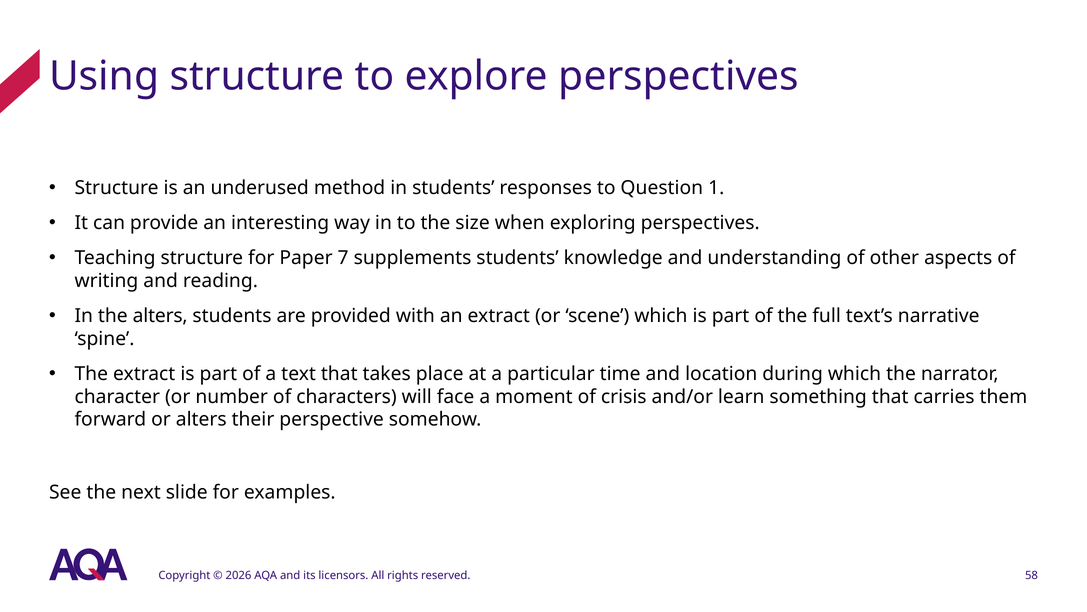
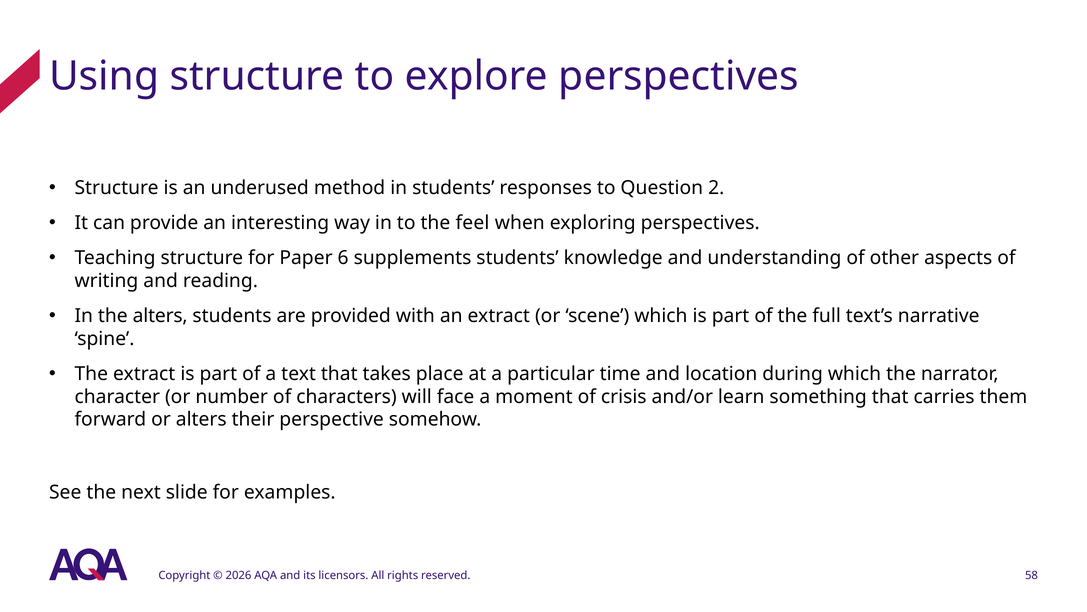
1: 1 -> 2 (716, 188)
size: size -> feel (472, 223)
7: 7 -> 6 (343, 258)
